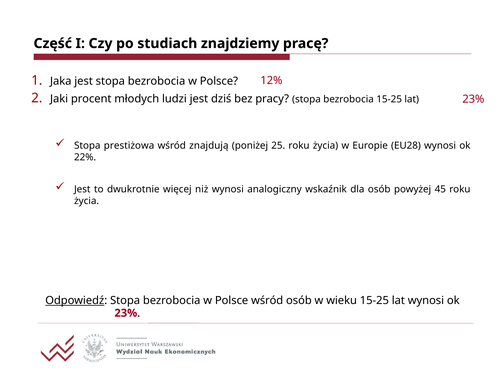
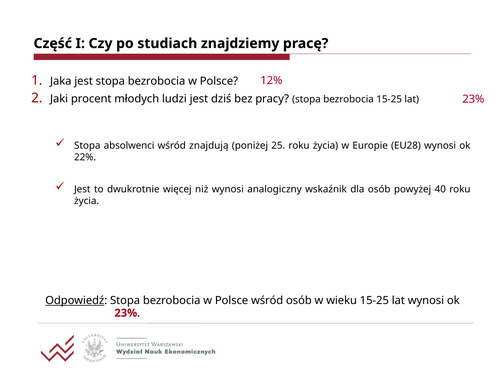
prestiżowa: prestiżowa -> absolwenci (129, 146)
45: 45 -> 40 (440, 189)
